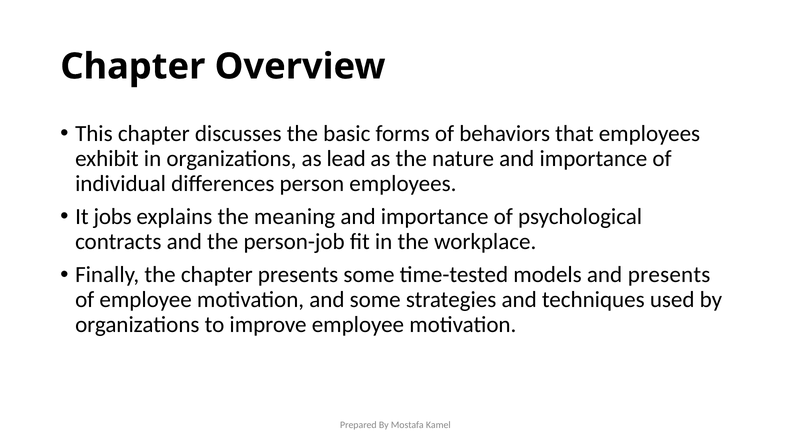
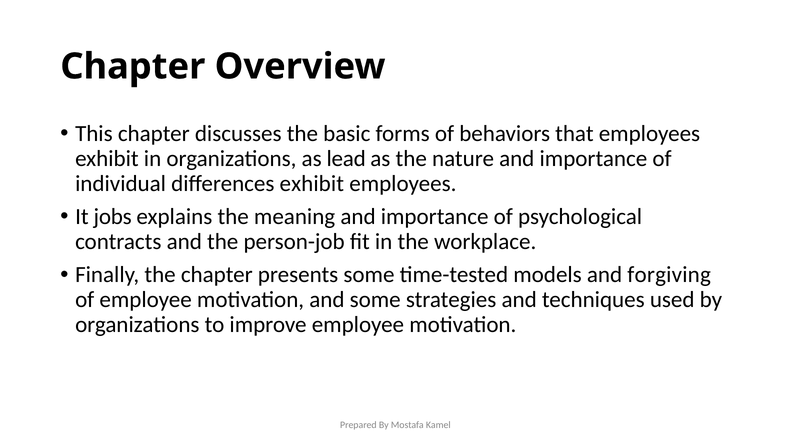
differences person: person -> exhibit (312, 184)
and presents: presents -> forgiving (669, 275)
